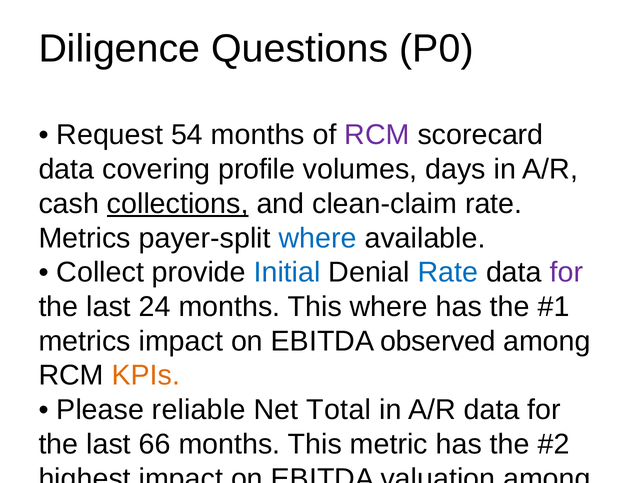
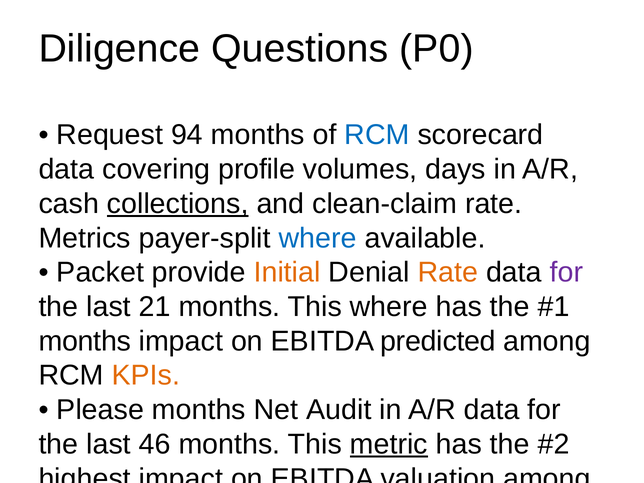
54: 54 -> 94 (187, 135)
RCM colour: purple -> blue (377, 135)
Collect: Collect -> Packet (100, 272)
Initial colour: blue -> orange (287, 272)
Rate colour: blue -> orange (448, 272)
24: 24 -> 21 (155, 307)
metrics: metrics -> months (85, 341)
observed: observed -> predicted (438, 341)
Please reliable: reliable -> months (199, 410)
Total: Total -> Audit (339, 410)
66: 66 -> 46 (155, 444)
metric underline: none -> present (389, 444)
